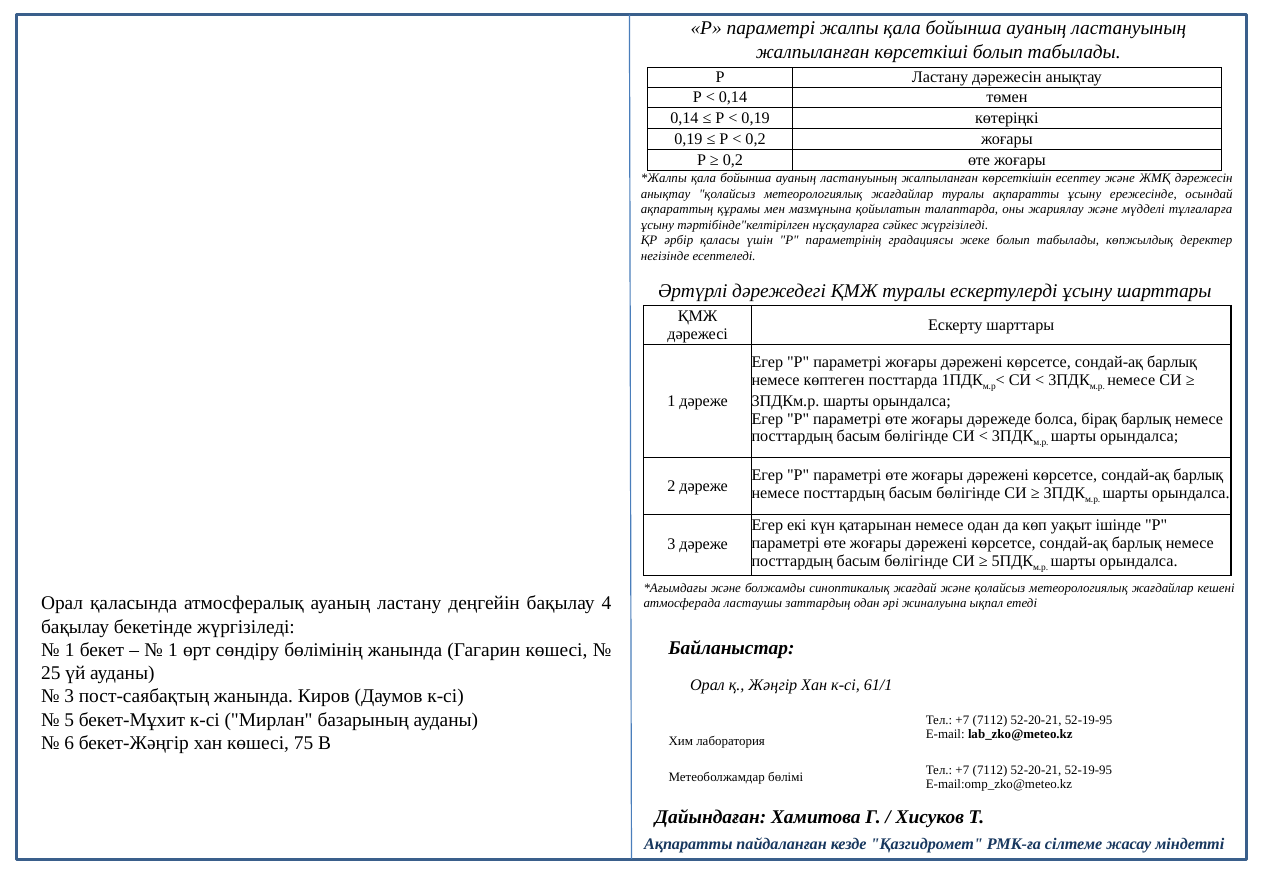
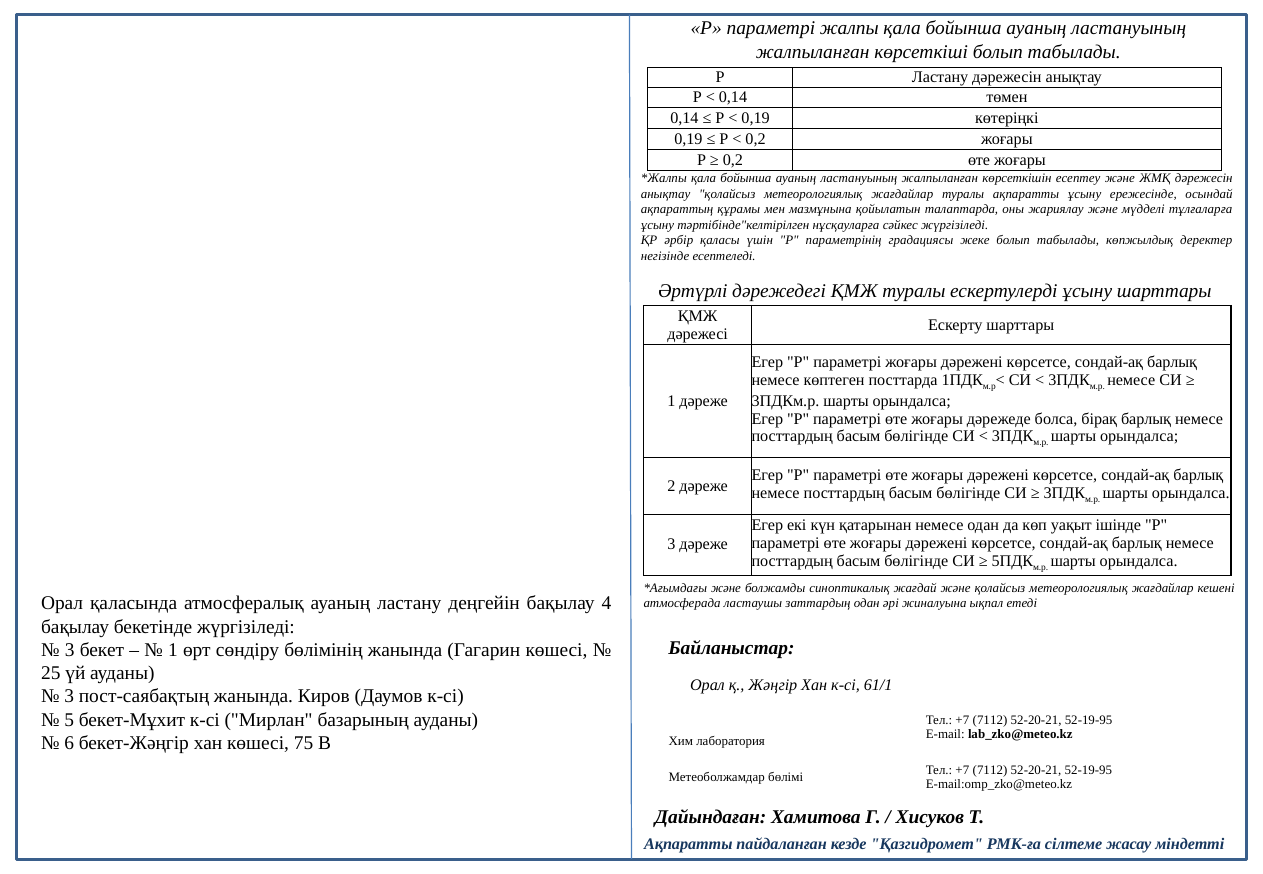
1: 1 -> 3 (70, 650)
